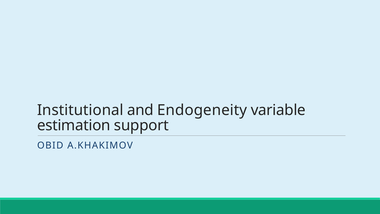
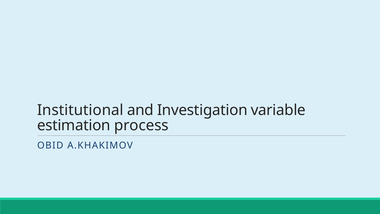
Endogeneity: Endogeneity -> Investigation (202, 110)
support: support -> process (141, 125)
